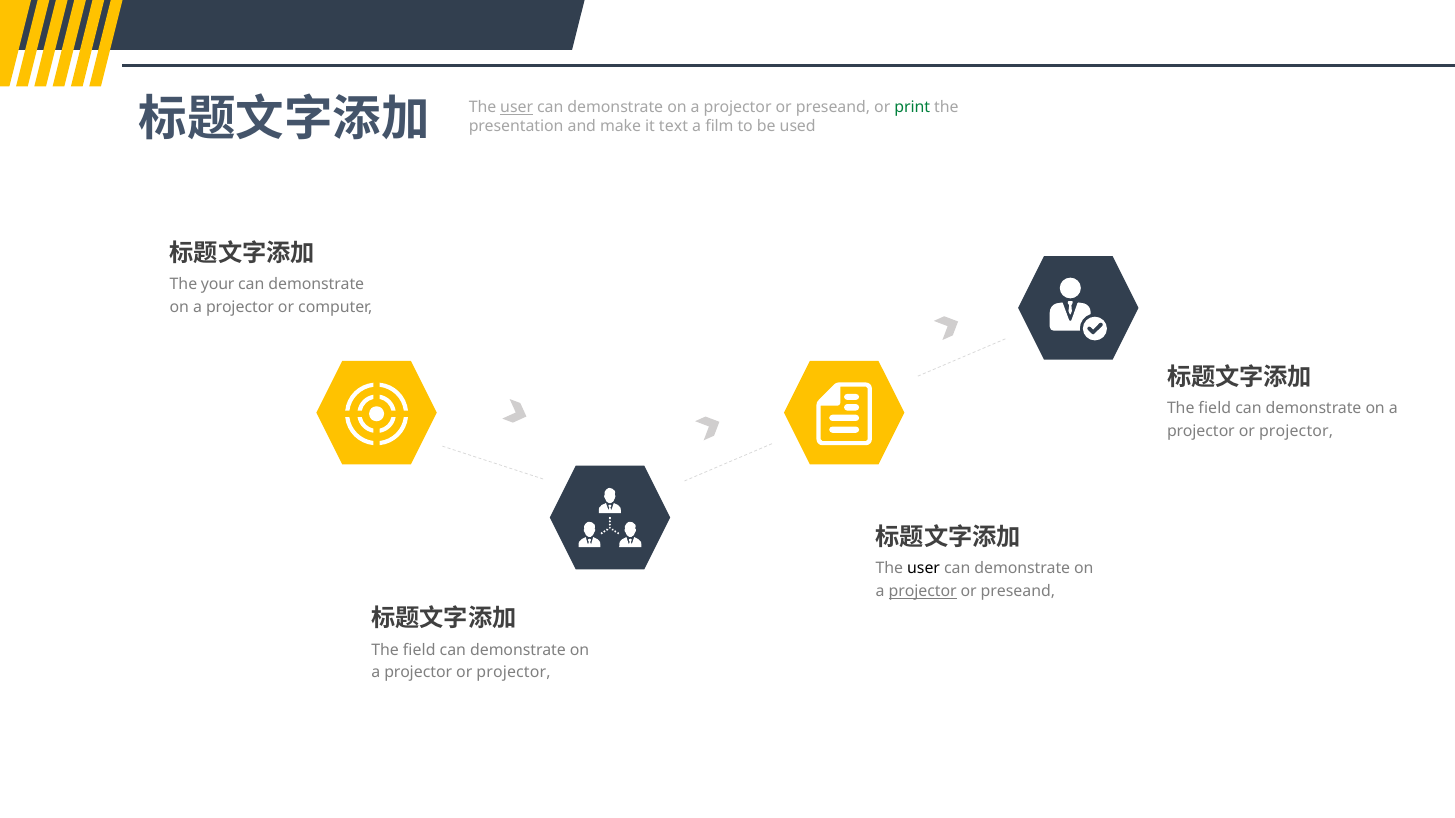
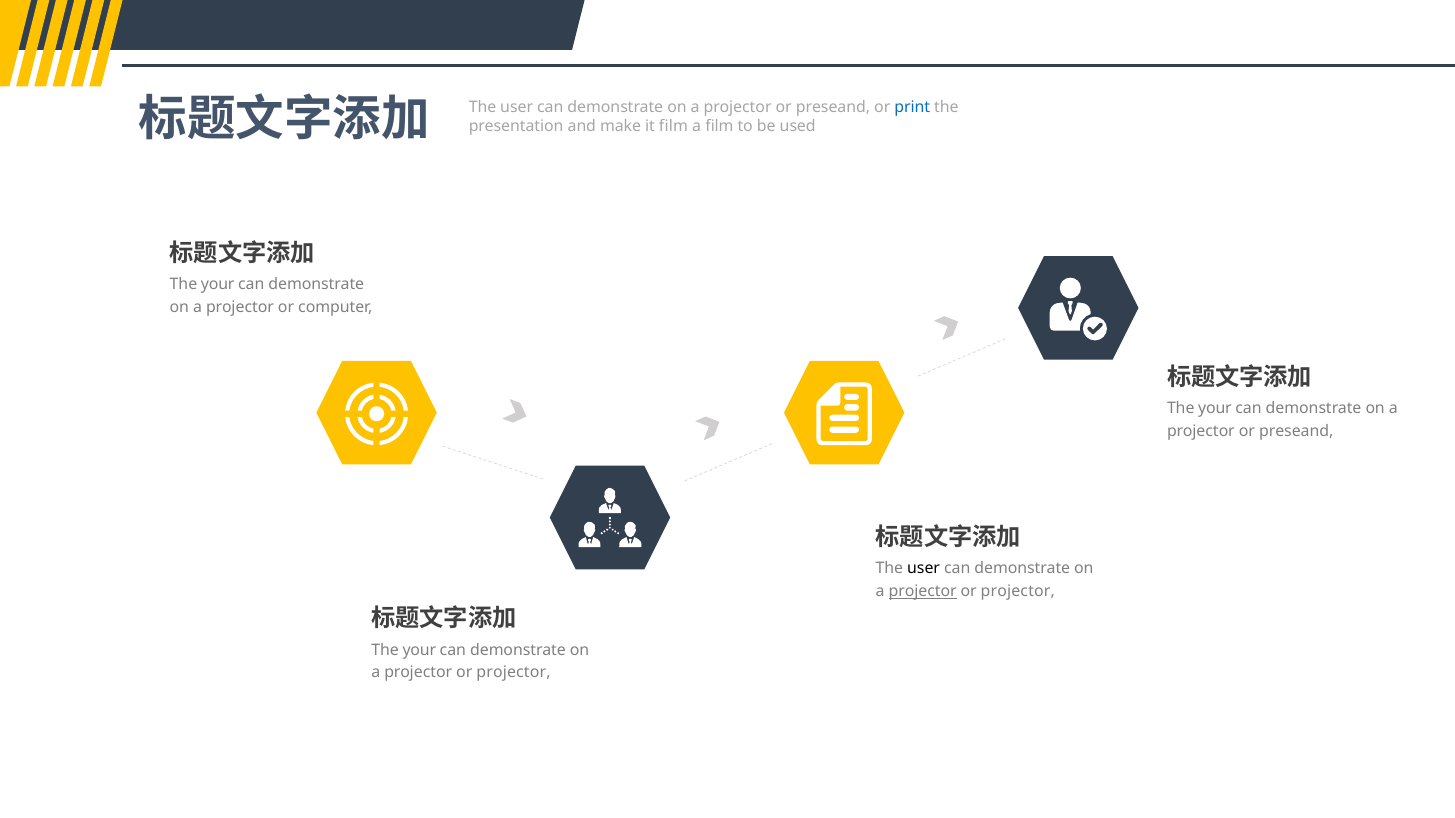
user underline: present -> none (517, 108)
print colour: green -> blue (912, 108)
it text: text -> film (673, 127)
field: field -> your (1215, 409)
projector: projector -> preseand (1296, 432)
preseand: preseand -> projector (1018, 592)
field: field -> your (419, 650)
